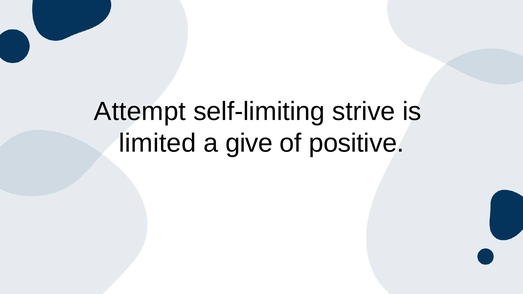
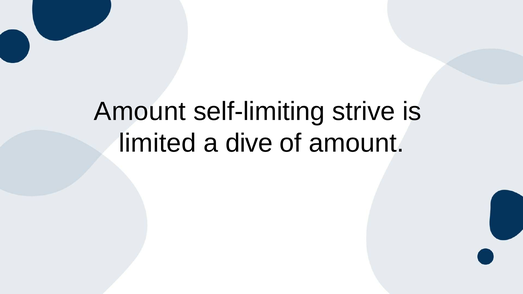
Attempt: Attempt -> Amount (140, 112)
give: give -> dive (249, 143)
of positive: positive -> amount (356, 143)
